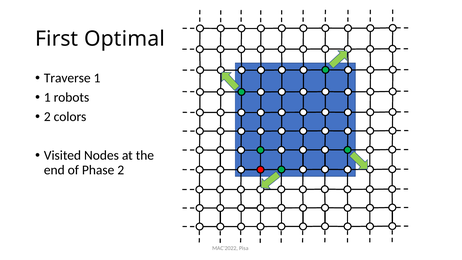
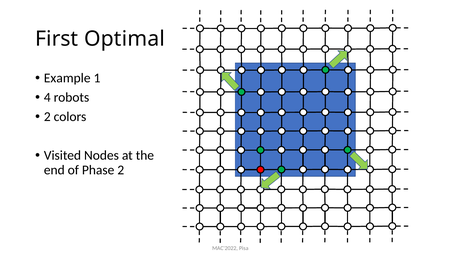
Traverse: Traverse -> Example (67, 78)
1: 1 -> 4 (47, 97)
